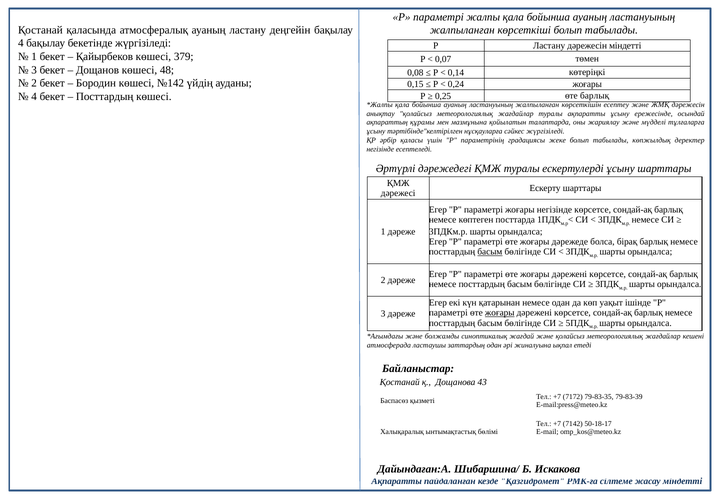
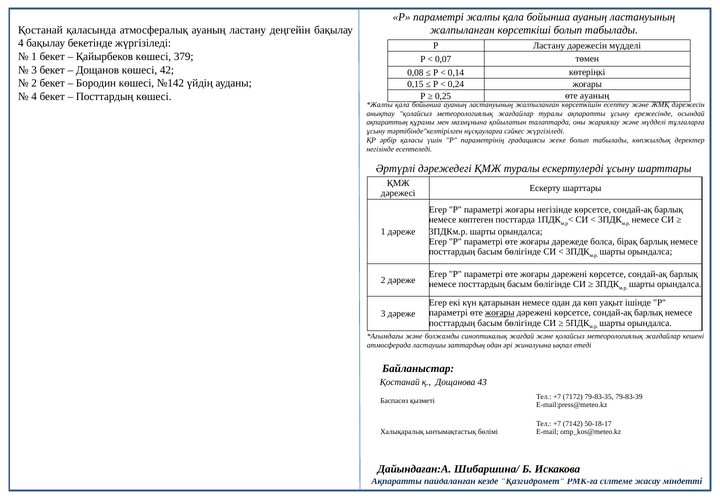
дәрежесін міндетті: міндетті -> мүдделі (625, 45)
48: 48 -> 42 (167, 70)
өте барлық: барлық -> ауаның (595, 96)
басым underline: present -> none (490, 252)
